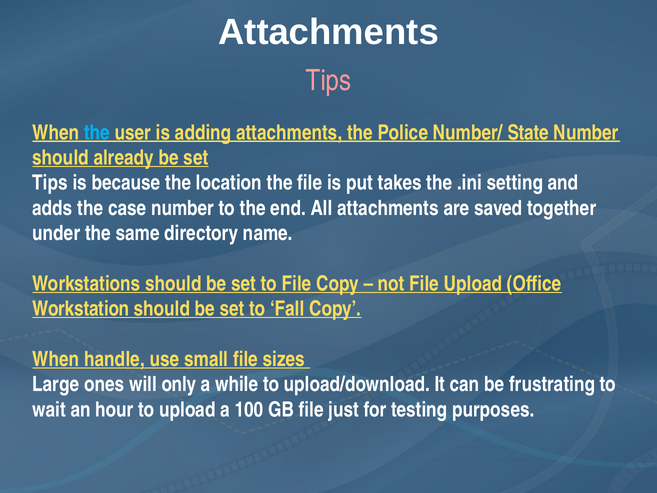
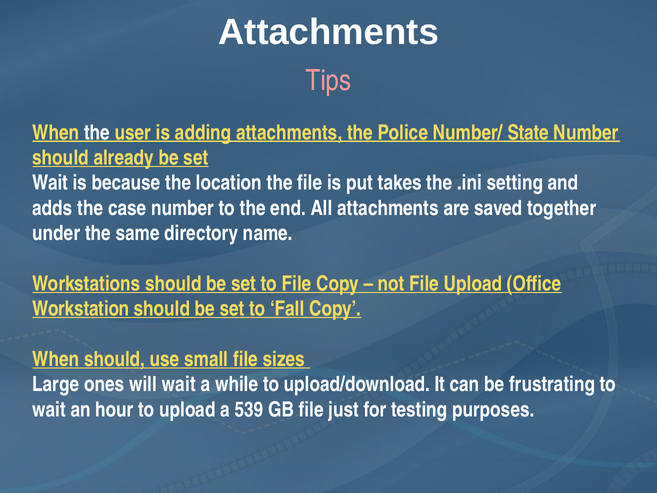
the colour: light blue -> white (97, 133)
Tips: Tips -> Wait (50, 183)
When handle: handle -> should (115, 359)
will only: only -> wait (179, 384)
100: 100 -> 539 (249, 409)
